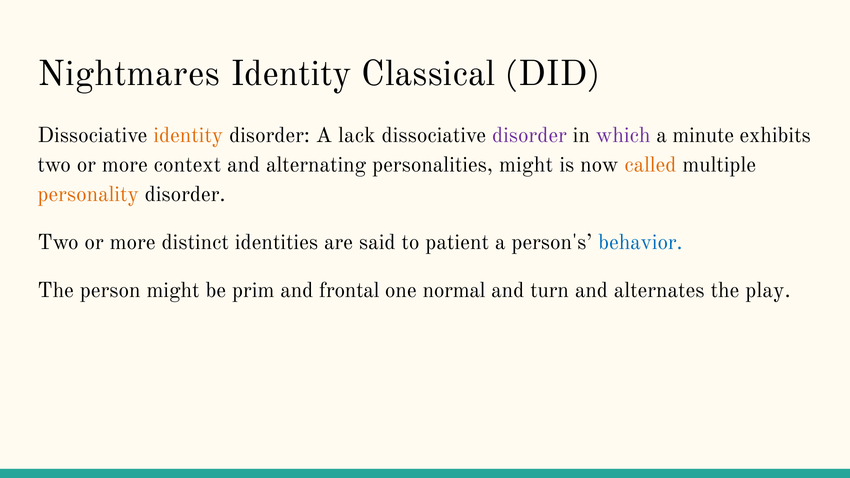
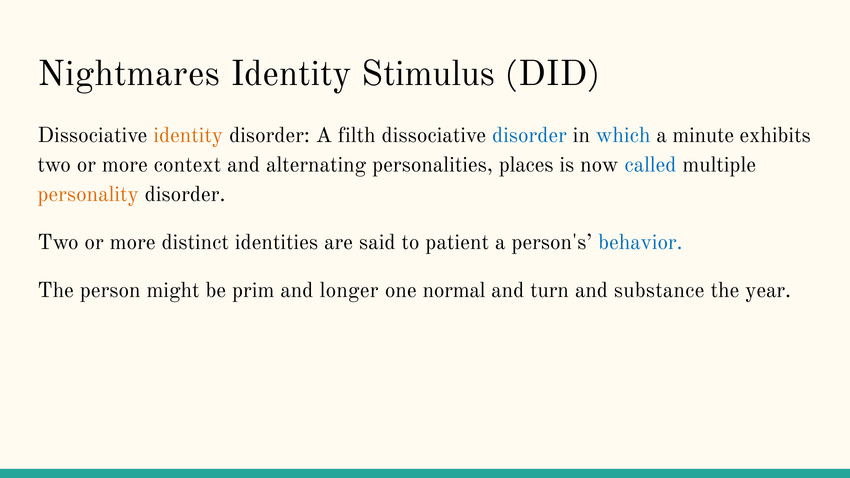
Classical: Classical -> Stimulus (428, 74)
lack: lack -> filth (357, 135)
disorder colour: purple -> blue (529, 135)
which colour: purple -> blue (623, 135)
personalities might: might -> places (526, 165)
called colour: orange -> blue (650, 165)
frontal: frontal -> longer (349, 290)
alternates: alternates -> substance (659, 290)
play: play -> year (768, 290)
